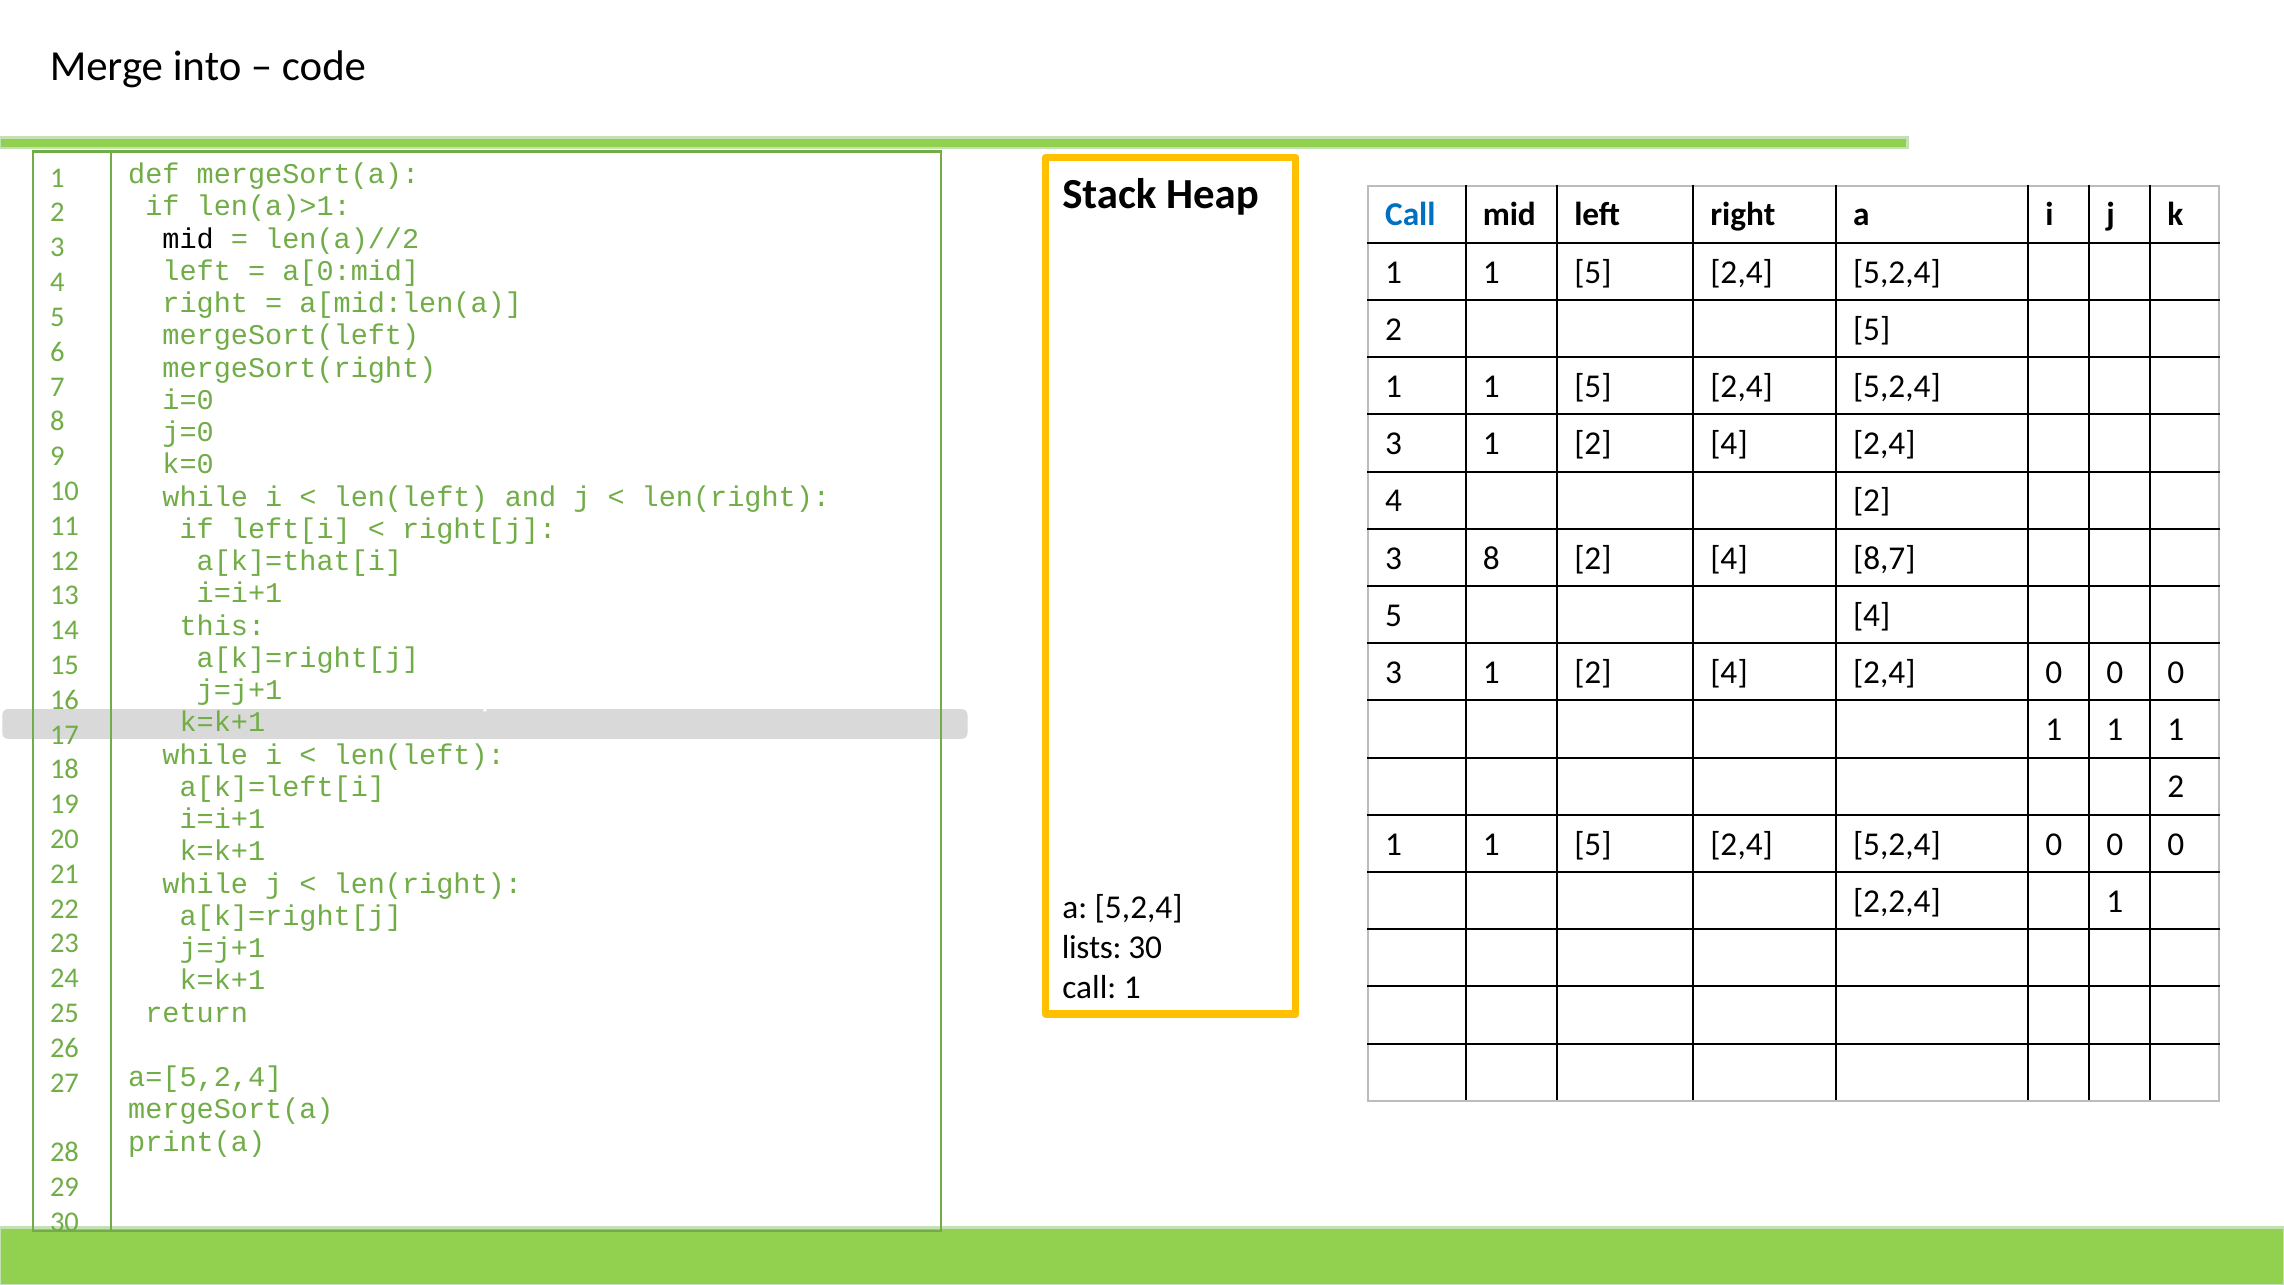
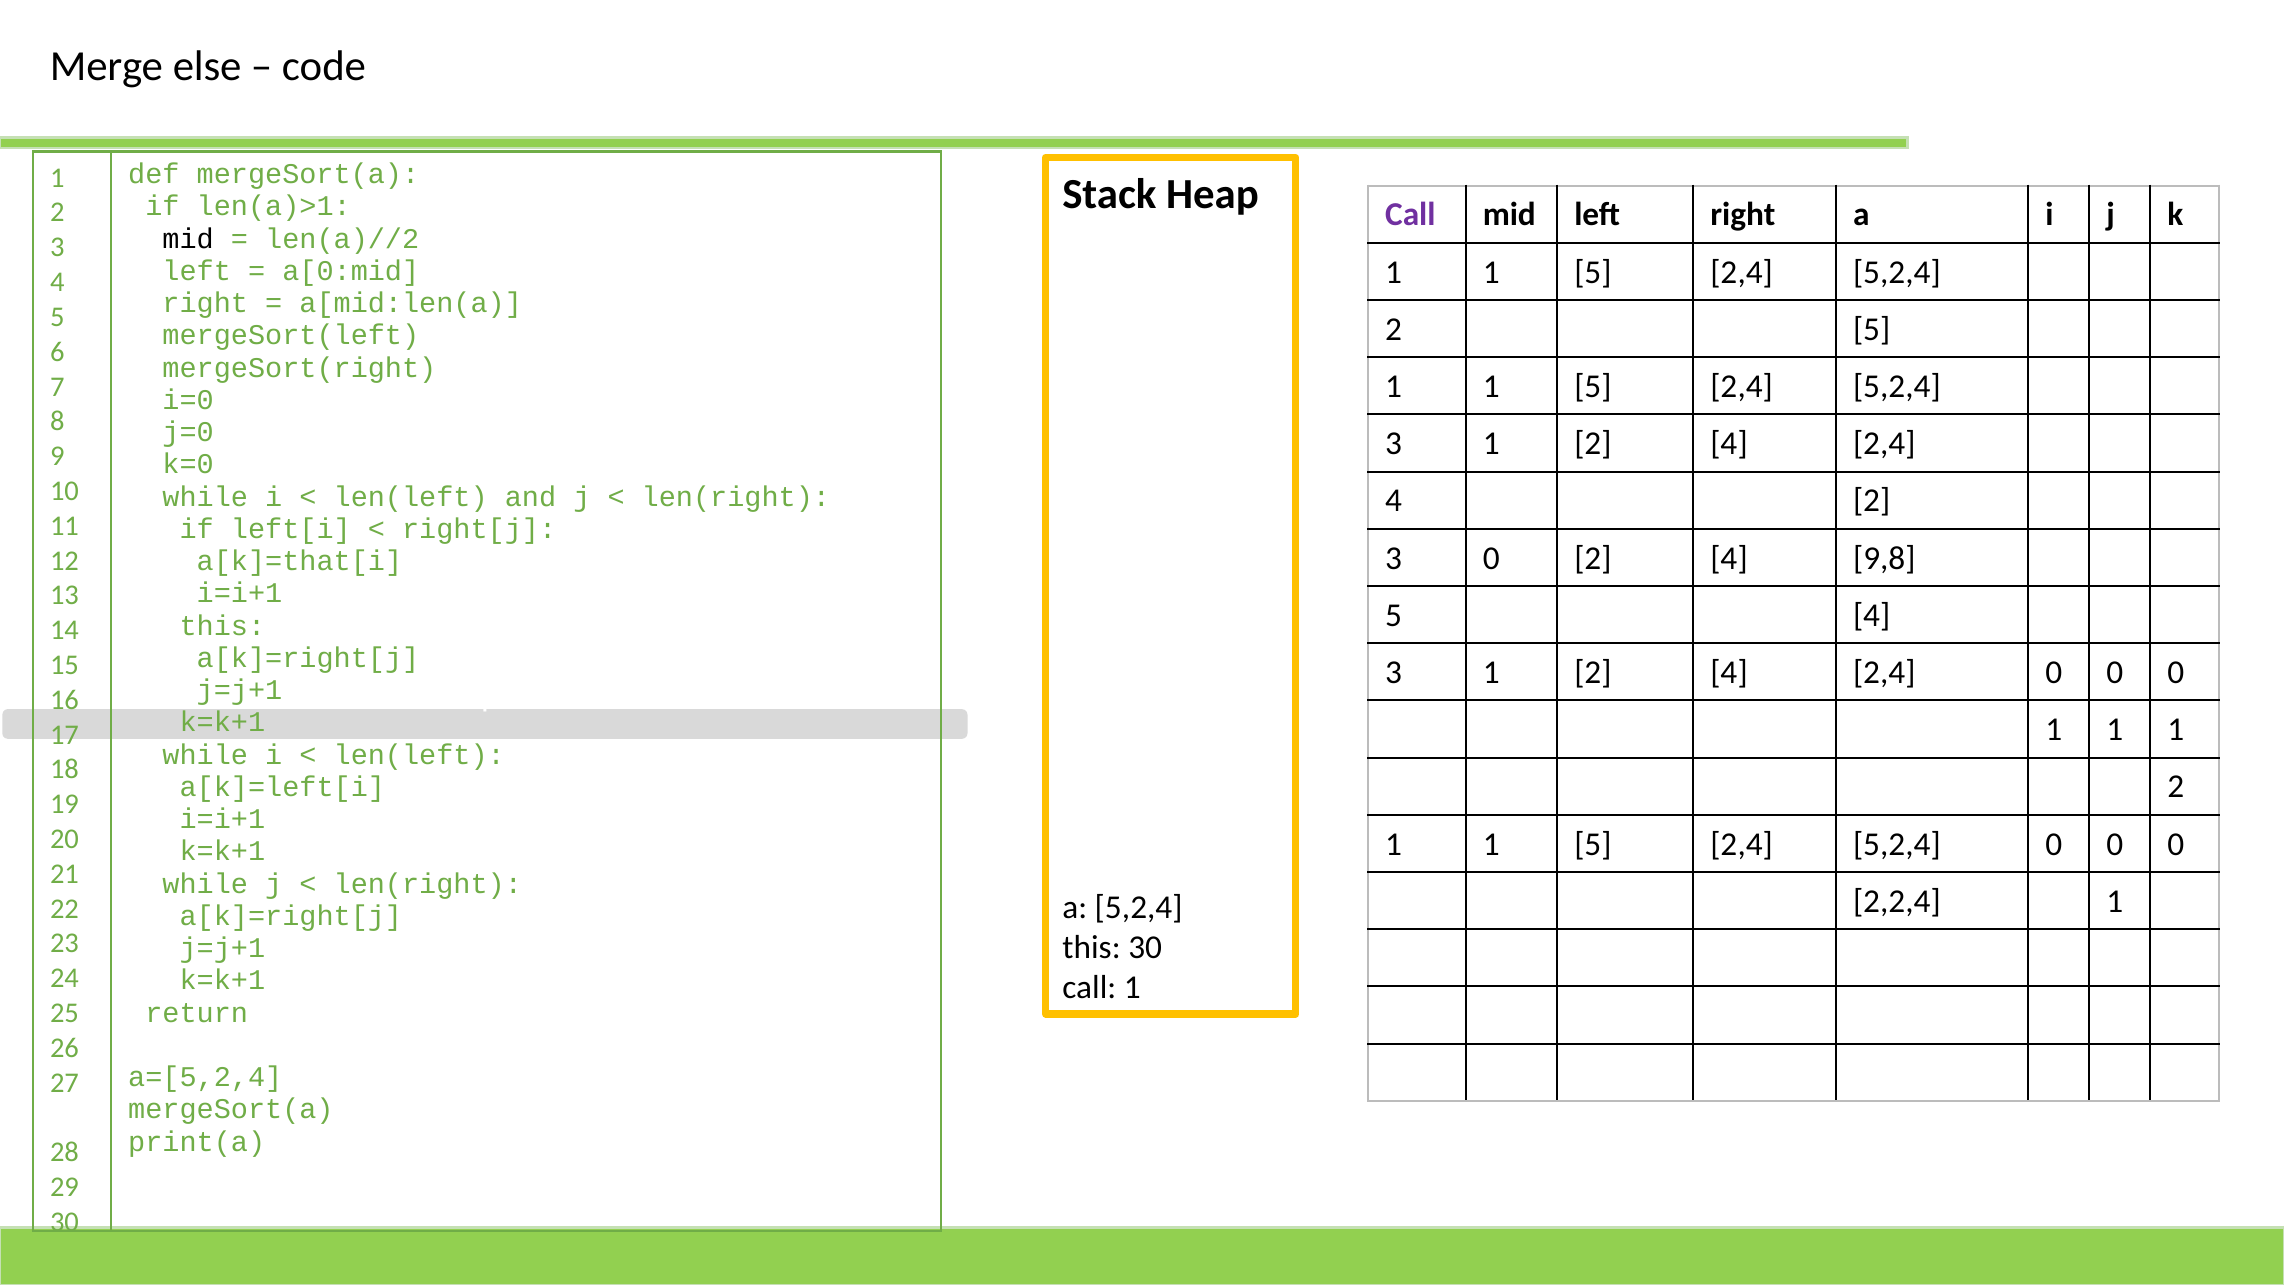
into: into -> else (207, 67)
Call colour: blue -> purple (1410, 215)
3 8: 8 -> 0 (1491, 558)
8,7: 8,7 -> 9,8 (1884, 558)
lists: lists -> this (1092, 948)
